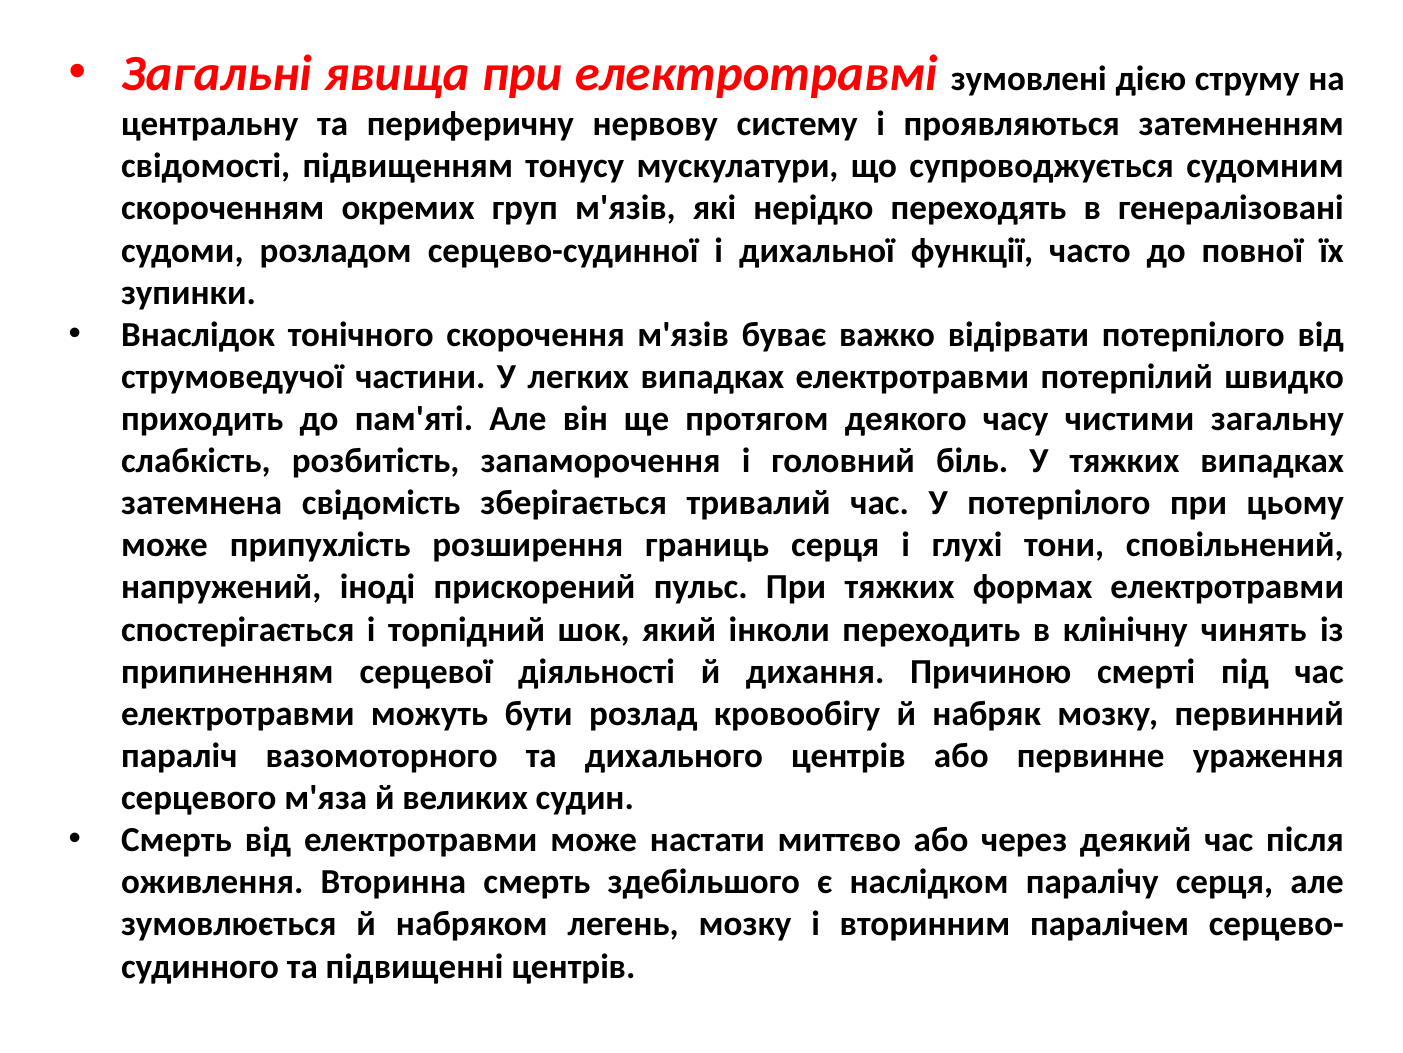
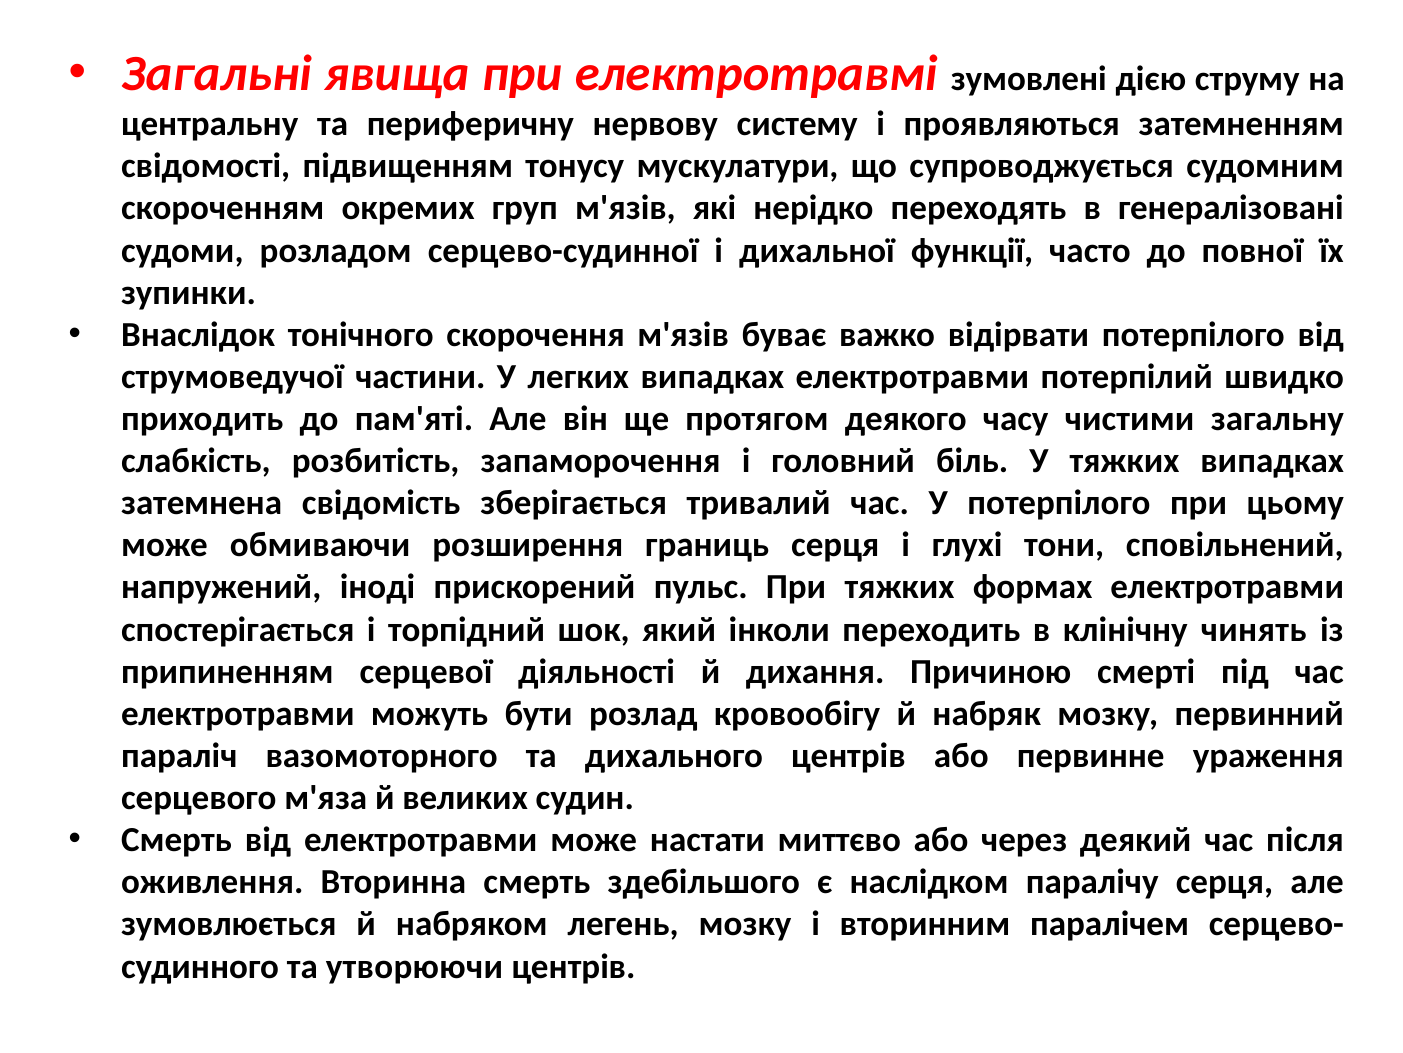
припухлість: припухлість -> обмиваючи (320, 545)
підвищенні: підвищенні -> утворюючи (414, 966)
